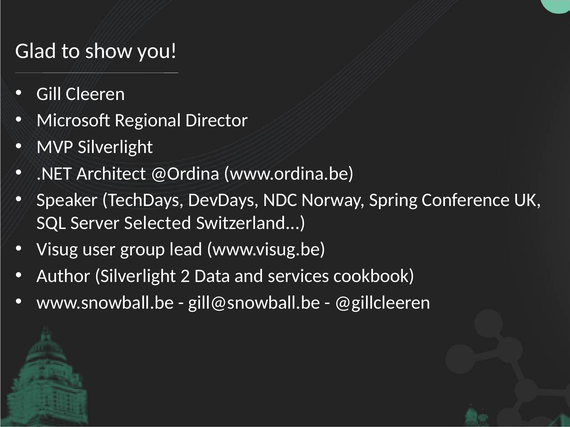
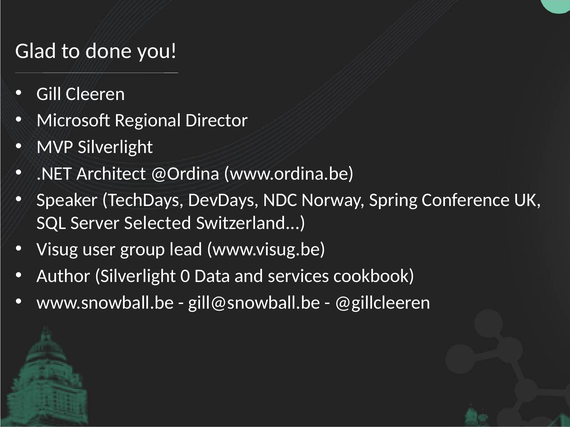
show: show -> done (109, 51)
2: 2 -> 0 (185, 276)
